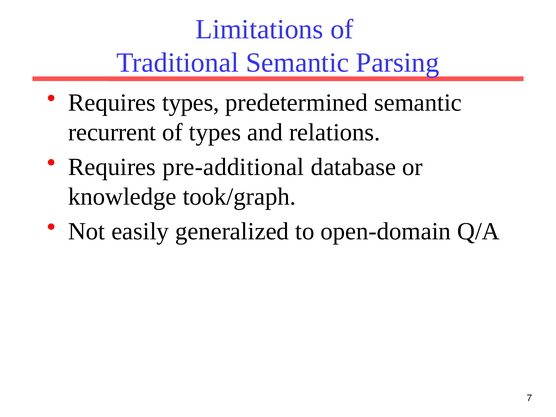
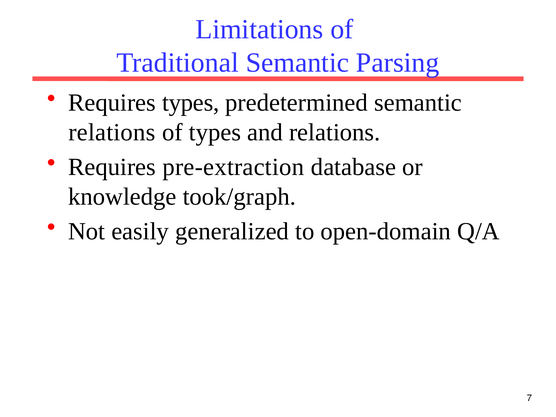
recurrent: recurrent -> relations (112, 132)
pre-additional: pre-additional -> pre-extraction (233, 167)
